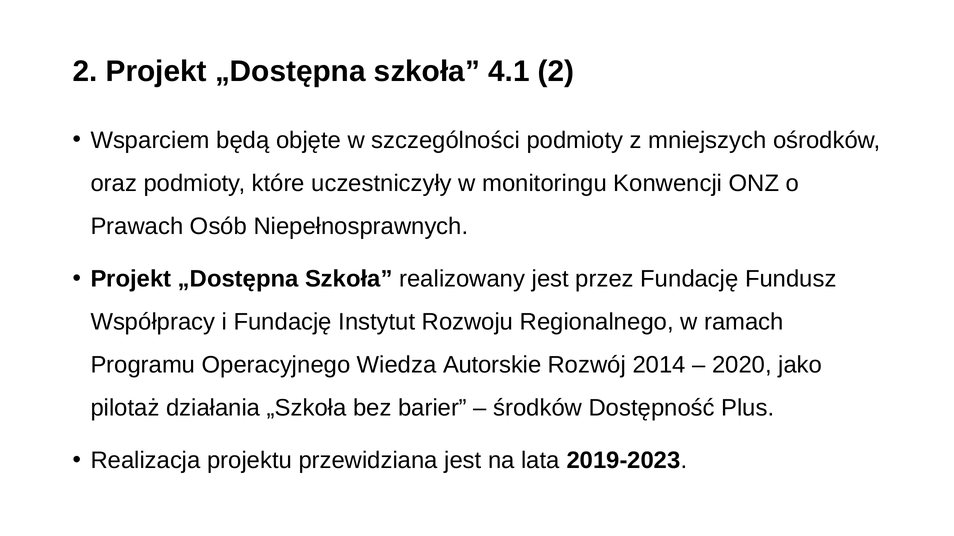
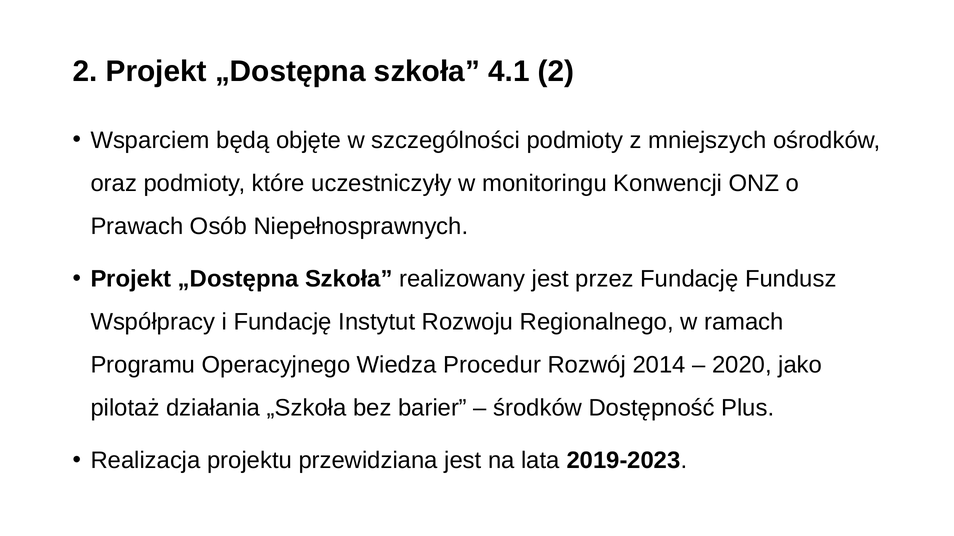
Autorskie: Autorskie -> Procedur (492, 365)
